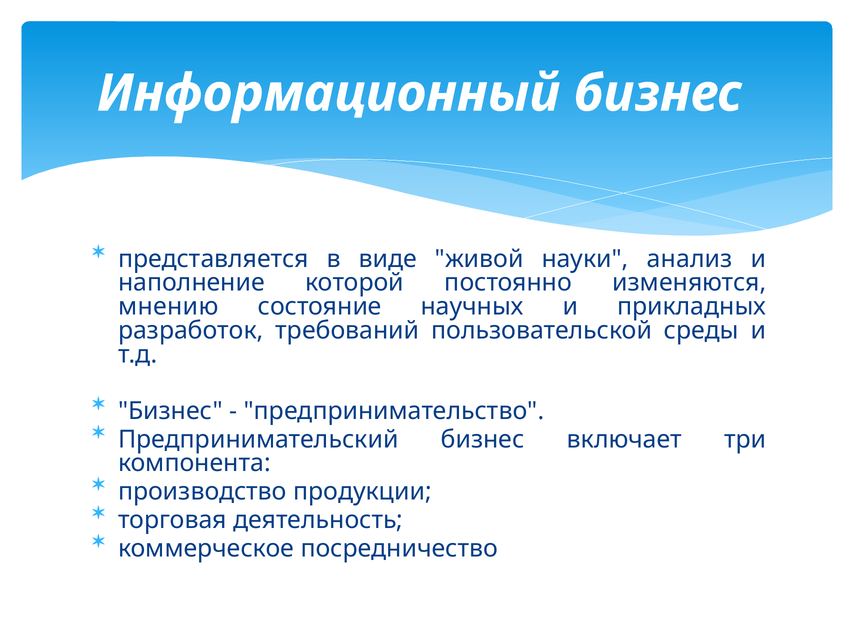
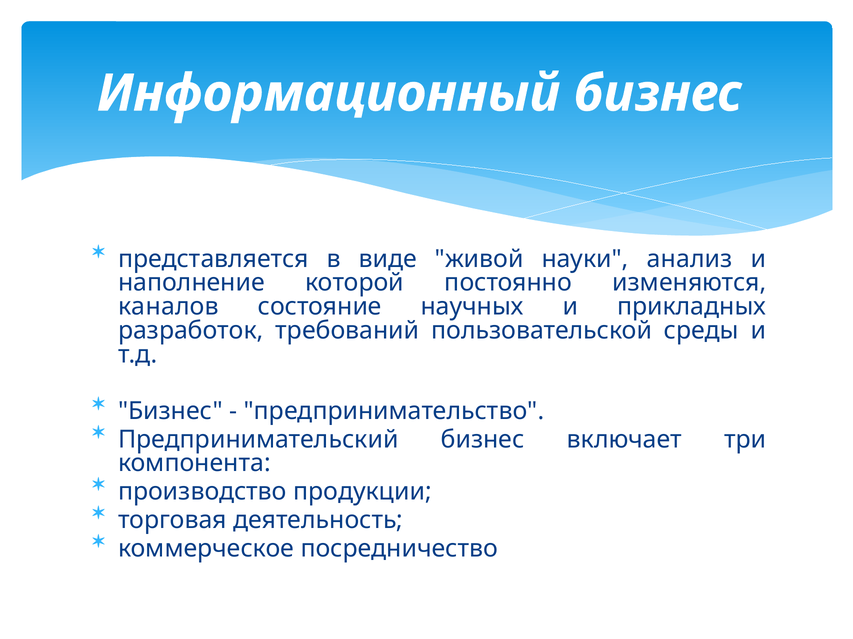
мнению: мнению -> каналов (168, 307)
